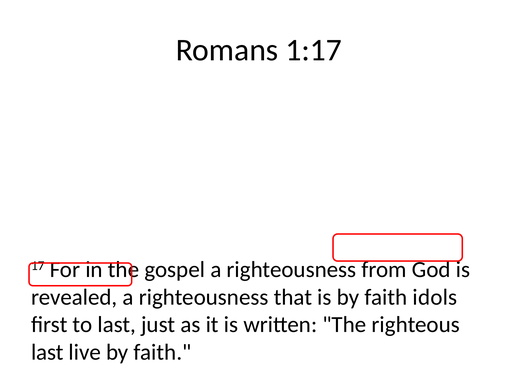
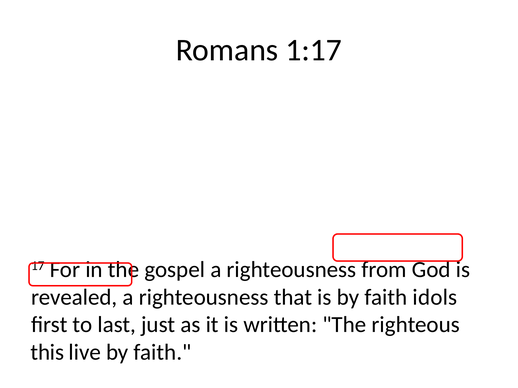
last: last -> this (47, 353)
